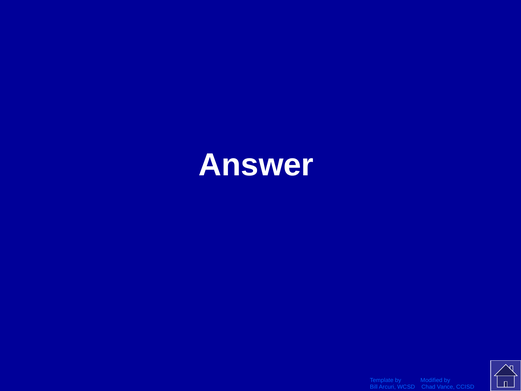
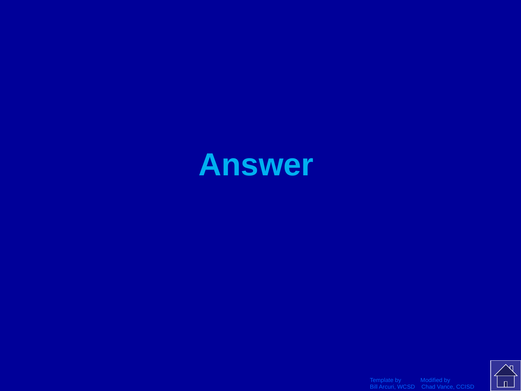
Answer colour: white -> light blue (256, 165)
